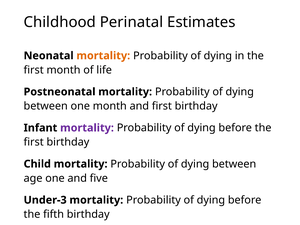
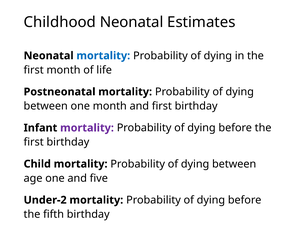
Childhood Perinatal: Perinatal -> Neonatal (132, 22)
mortality colour: orange -> blue (103, 56)
Under-3: Under-3 -> Under-2 (45, 200)
